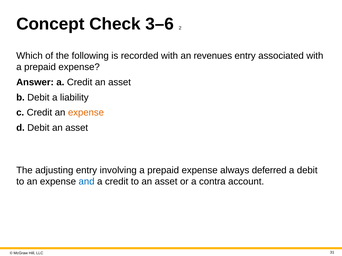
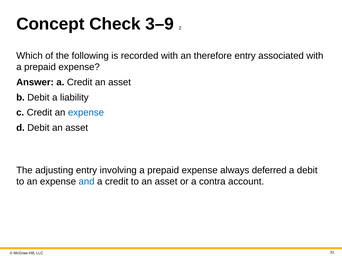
3–6: 3–6 -> 3–9 (160, 24)
revenues: revenues -> therefore (213, 56)
expense colour: orange -> blue (86, 113)
